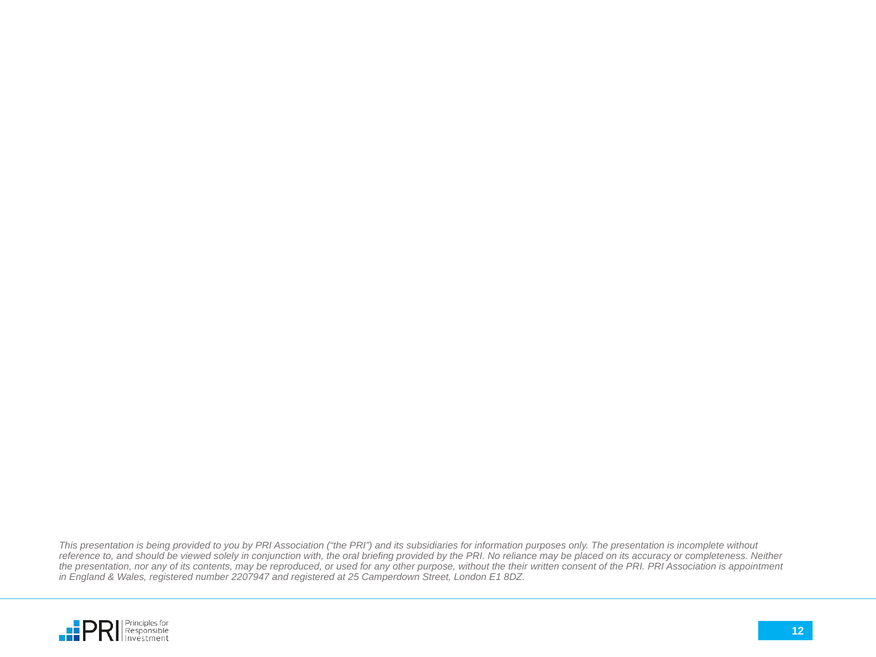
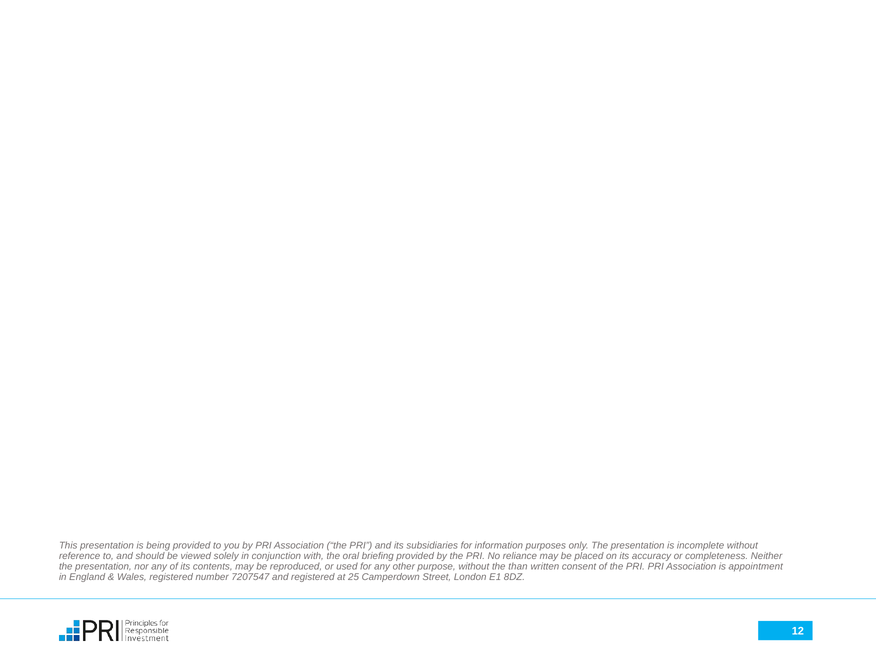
their: their -> than (518, 567)
2207947: 2207947 -> 7207547 (250, 577)
